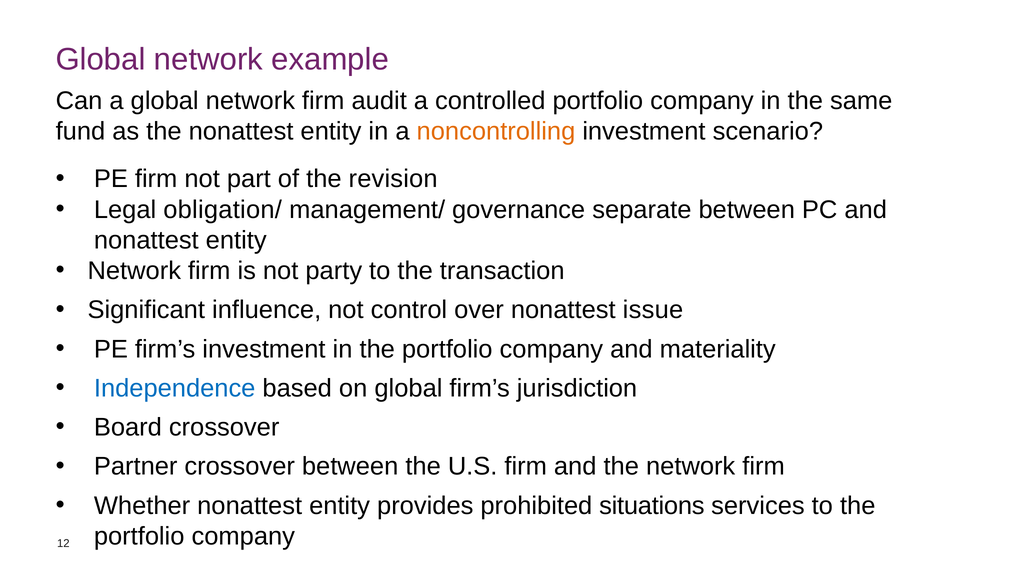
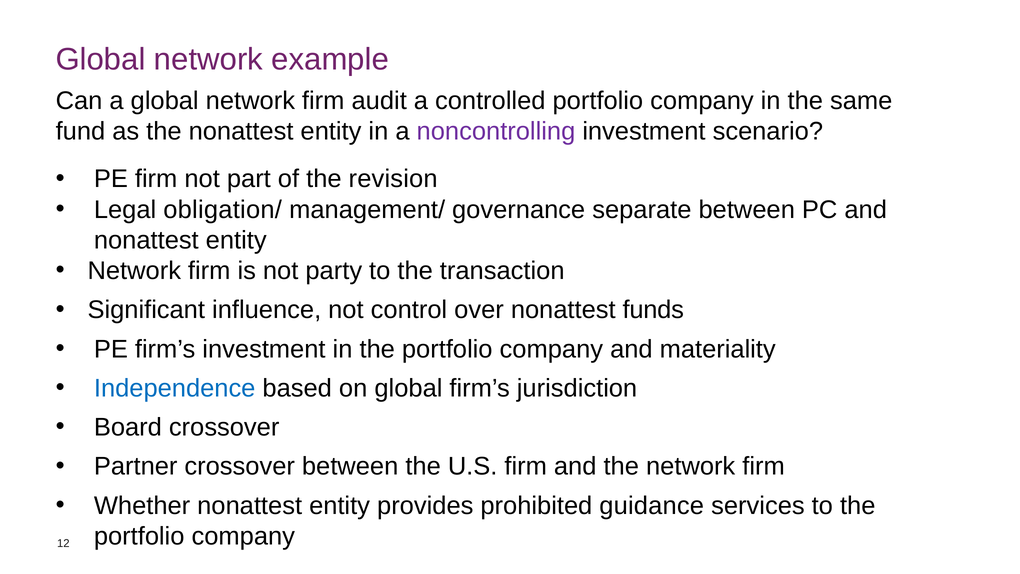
noncontrolling colour: orange -> purple (496, 131)
issue: issue -> funds (653, 310)
situations: situations -> guidance (652, 505)
